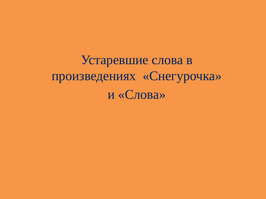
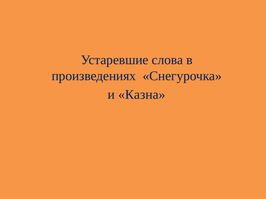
и Слова: Слова -> Казна (142, 95)
